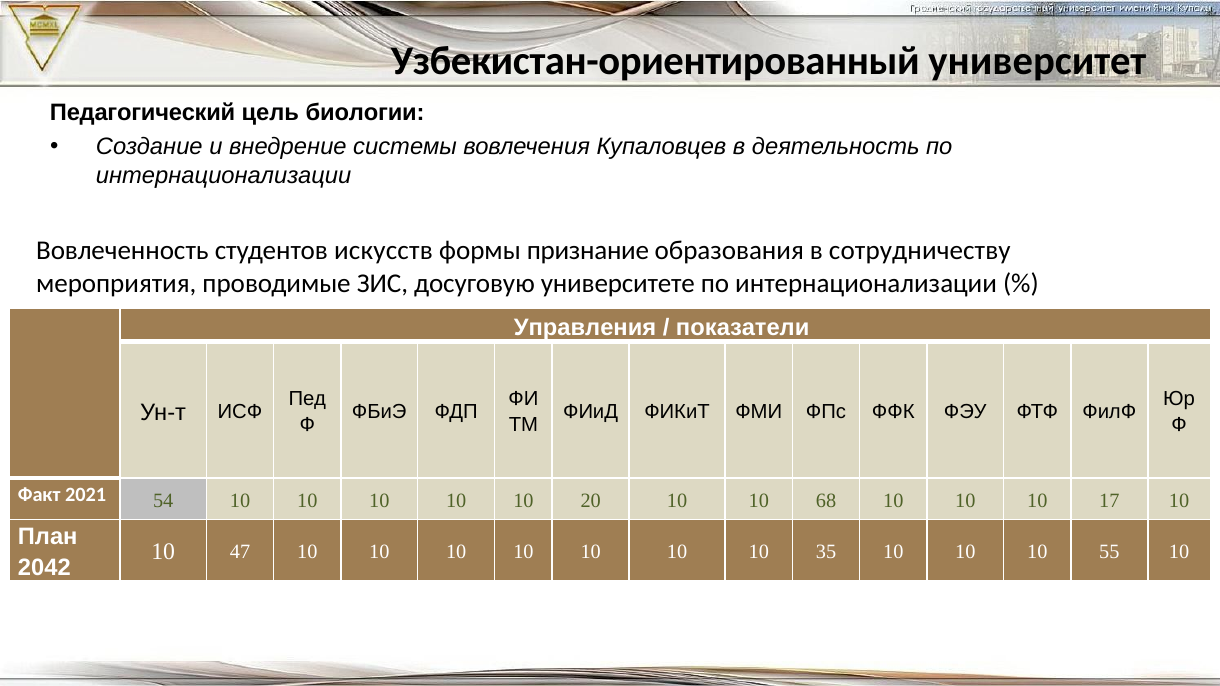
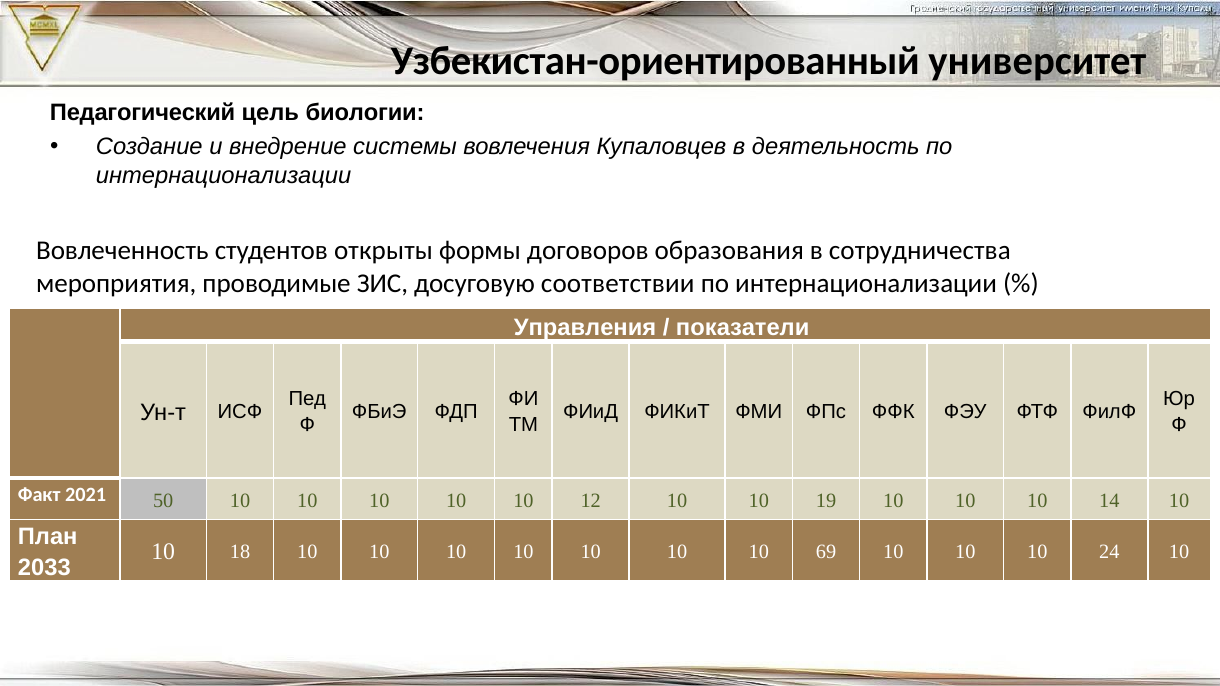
искусств: искусств -> открыты (383, 251)
признание: признание -> договоров (588, 251)
сотрудничеству: сотрудничеству -> сотрудничества (920, 251)
университете: университете -> соответствии (618, 283)
54: 54 -> 50 (163, 501)
20: 20 -> 12 (591, 501)
68: 68 -> 19 (826, 501)
17: 17 -> 14 (1109, 501)
47: 47 -> 18 (240, 552)
35: 35 -> 69 (826, 552)
55: 55 -> 24 (1109, 552)
2042: 2042 -> 2033 (44, 568)
